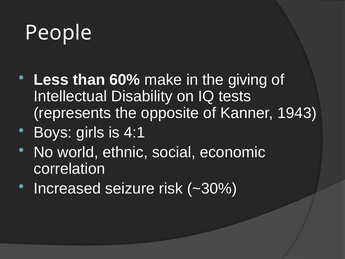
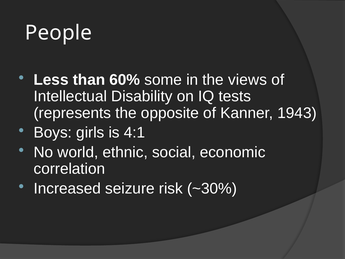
make: make -> some (163, 80)
giving: giving -> views (248, 80)
